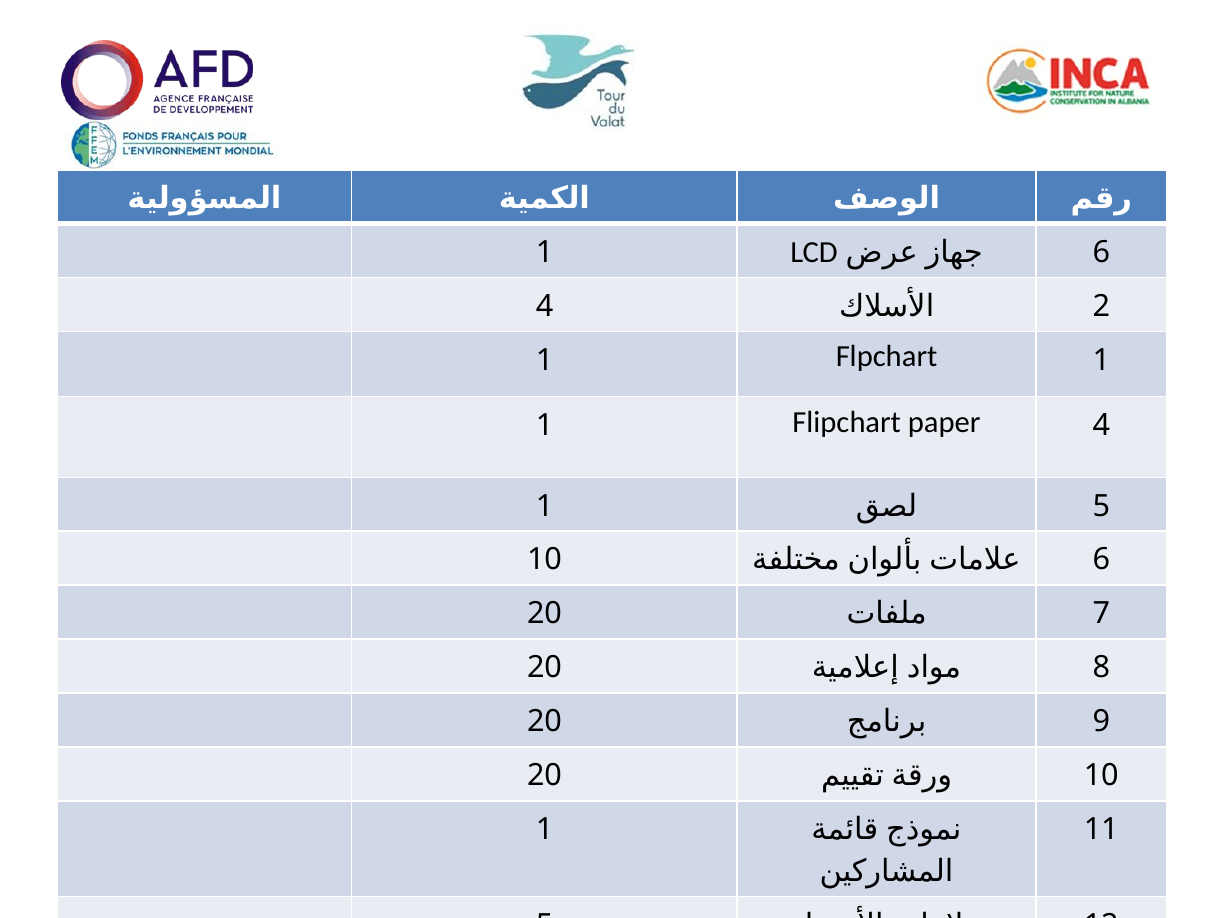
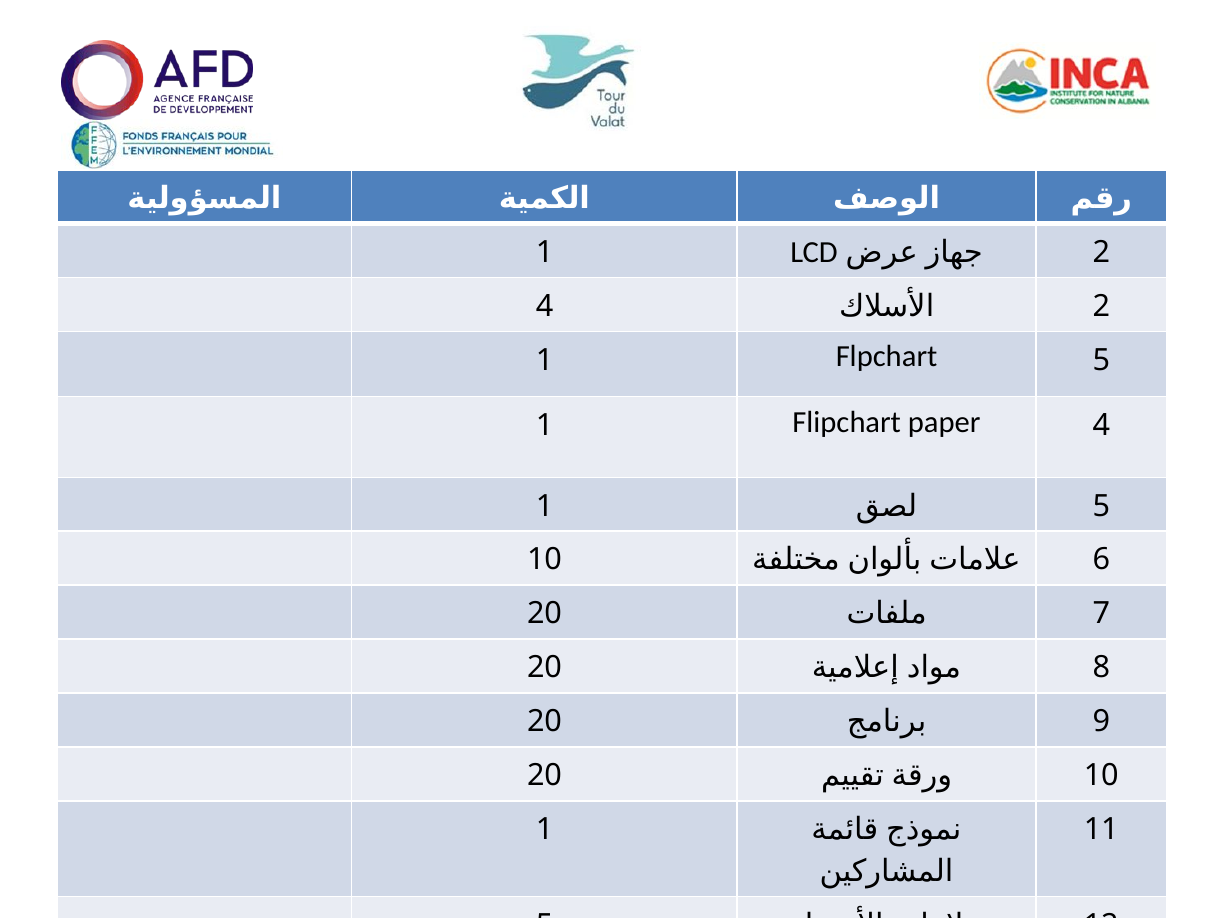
LCD 6: 6 -> 2 (1101, 252)
Flpchart 1: 1 -> 5 (1101, 360)
